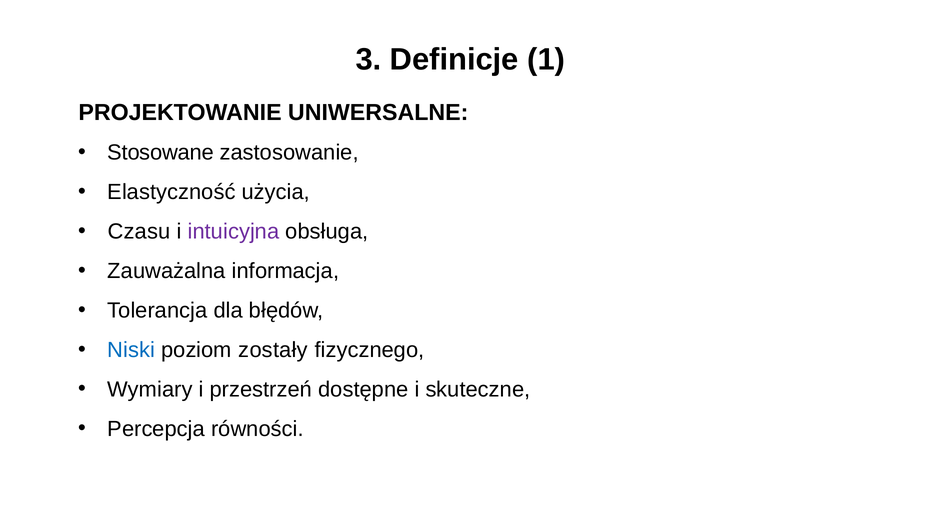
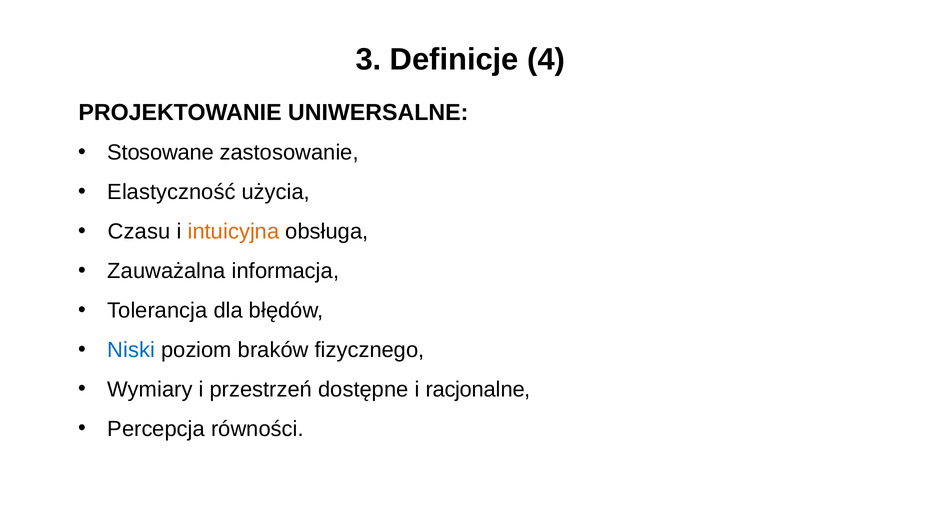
1: 1 -> 4 (546, 60)
intuicyjna colour: purple -> orange (234, 232)
zostały: zostały -> braków (273, 350)
skuteczne: skuteczne -> racjonalne (478, 389)
